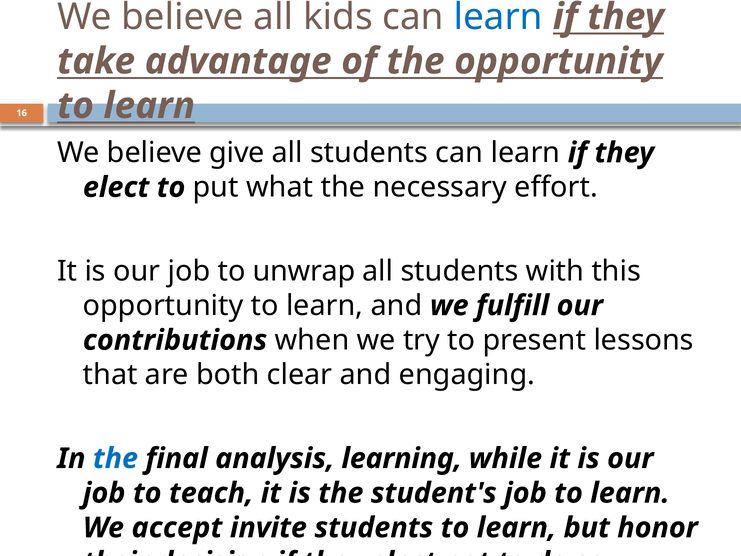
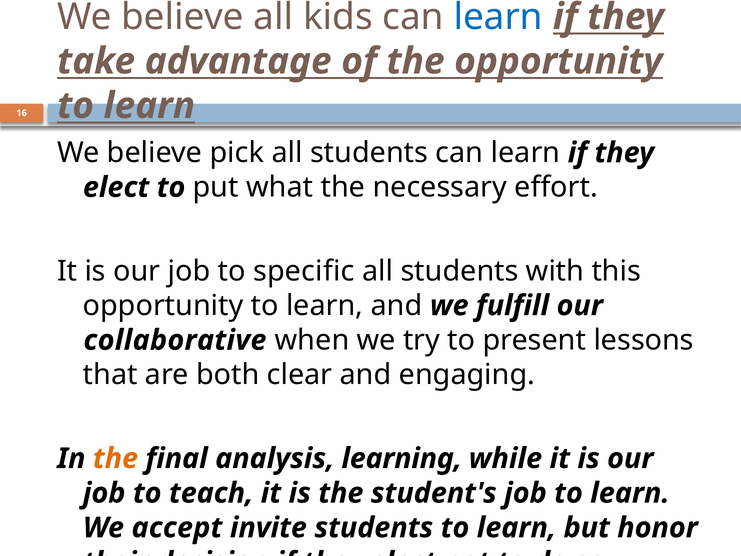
give: give -> pick (237, 153)
unwrap: unwrap -> specific (304, 271)
contributions: contributions -> collaborative (175, 340)
the colour: blue -> orange (115, 458)
